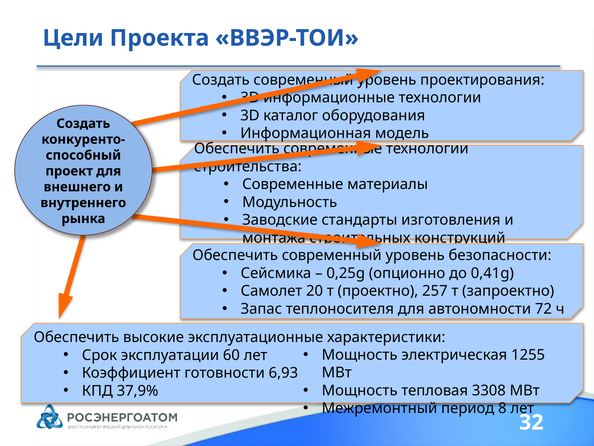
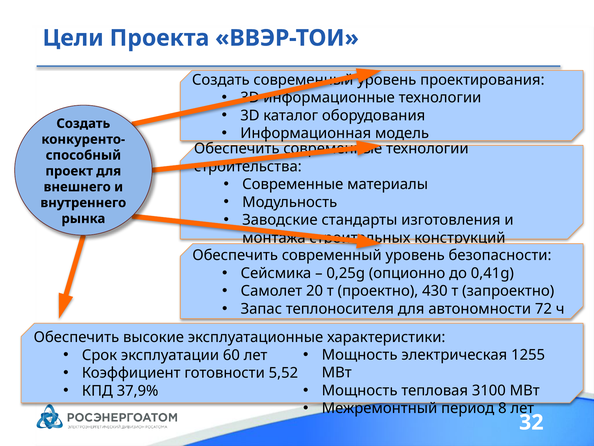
257: 257 -> 430 (435, 291)
6,93: 6,93 -> 5,52 (283, 373)
3308: 3308 -> 3100 (489, 390)
